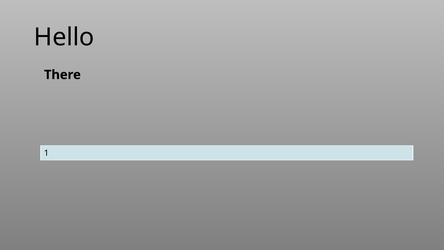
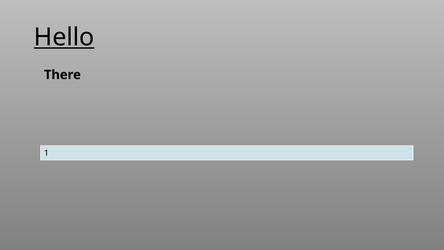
Hello underline: none -> present (64, 37)
